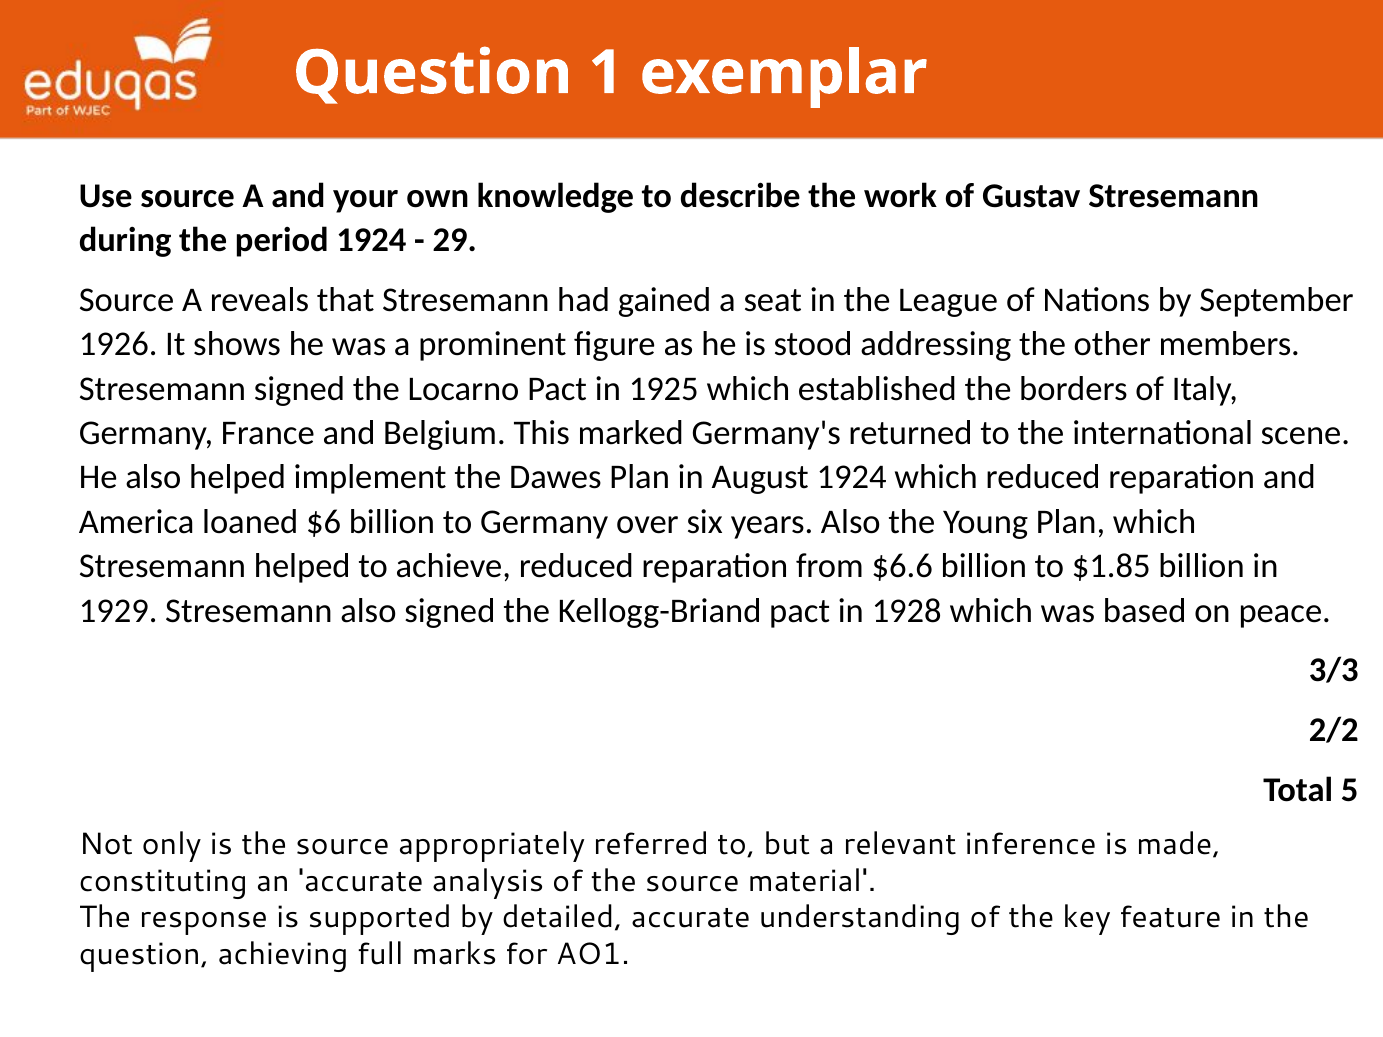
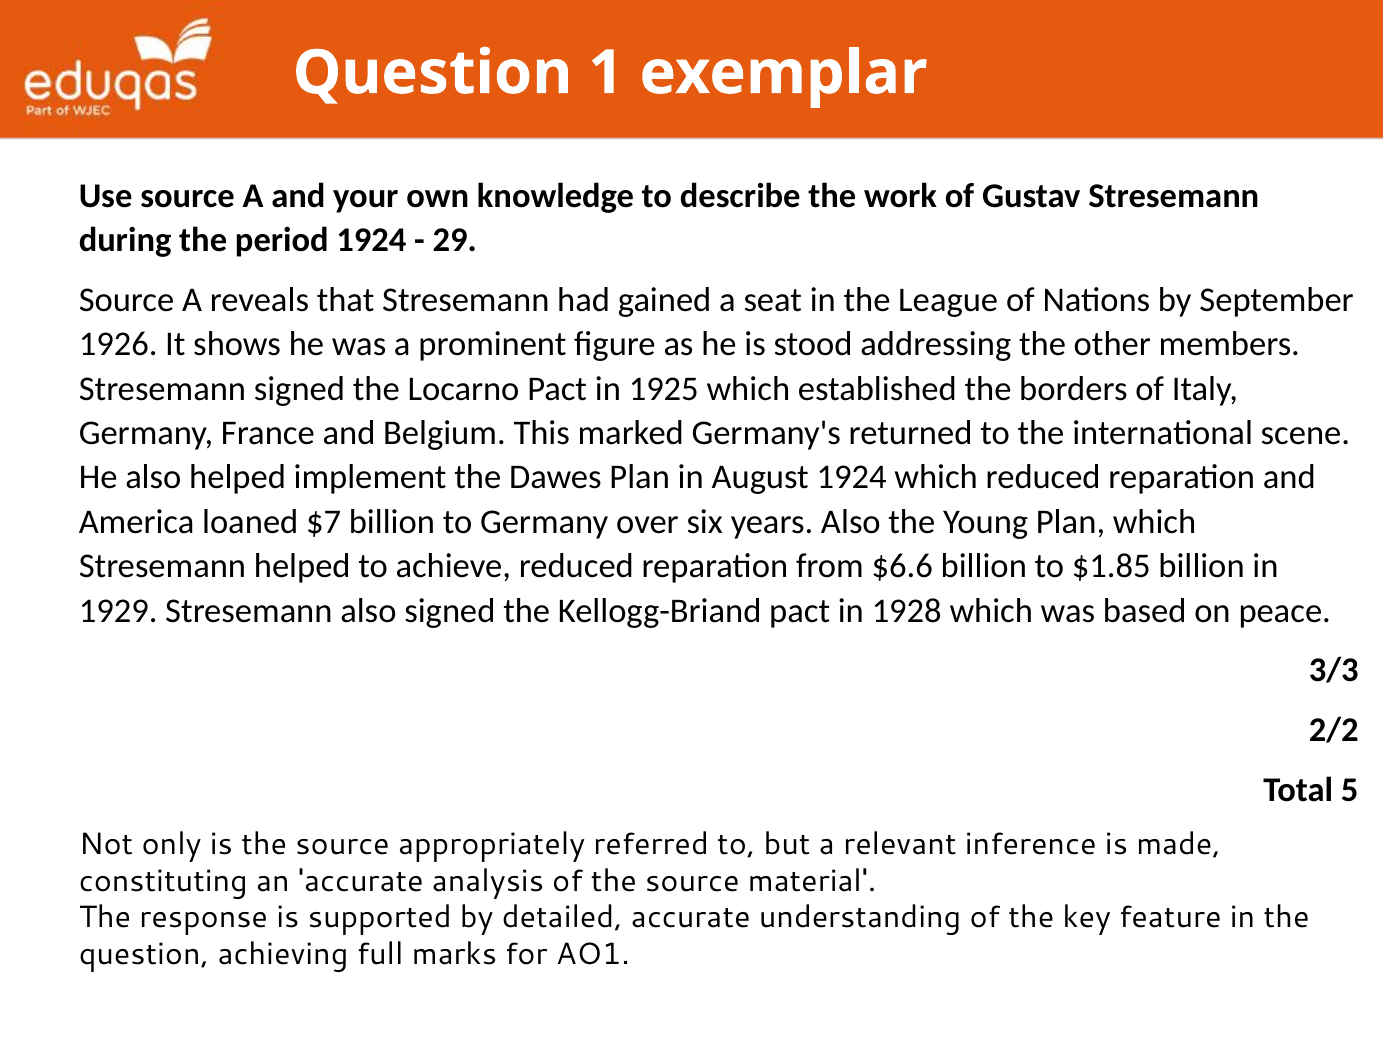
$6: $6 -> $7 (324, 522)
